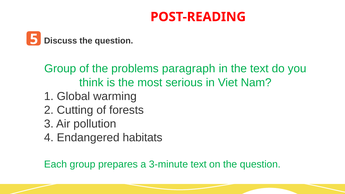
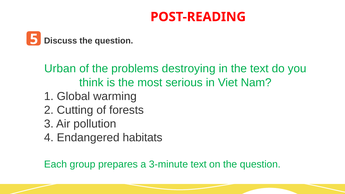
Group: Group -> Urban (60, 69)
paragraph: paragraph -> destroying (189, 69)
